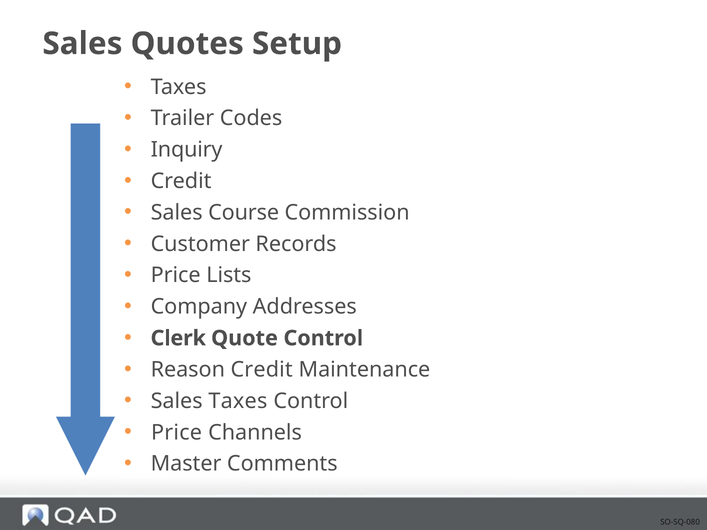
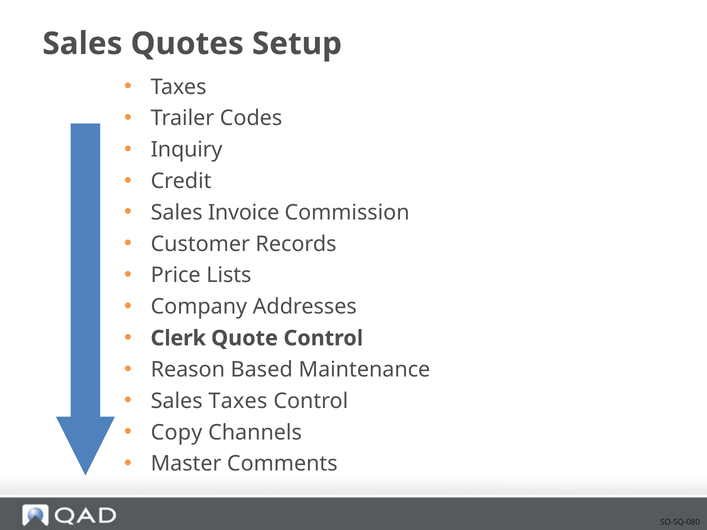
Course: Course -> Invoice (244, 213)
Reason Credit: Credit -> Based (262, 370)
Price: Price -> Copy (177, 433)
